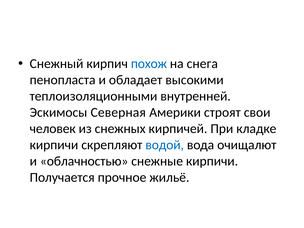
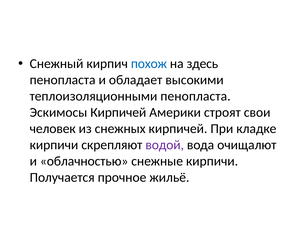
снега: снега -> здесь (202, 64)
теплоизоляционными внутренней: внутренней -> пенопласта (196, 96)
Эскимосы Северная: Северная -> Кирпичей (118, 112)
водой colour: blue -> purple (165, 145)
